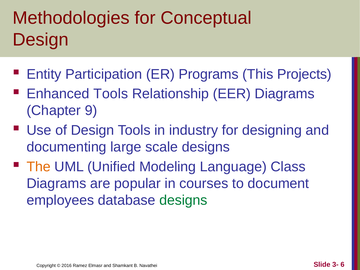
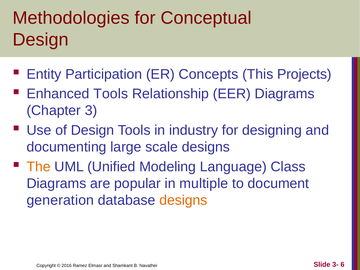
Programs: Programs -> Concepts (209, 74)
9: 9 -> 3 (91, 111)
courses: courses -> multiple (204, 183)
employees: employees -> generation (60, 200)
designs colour: green -> orange (183, 200)
